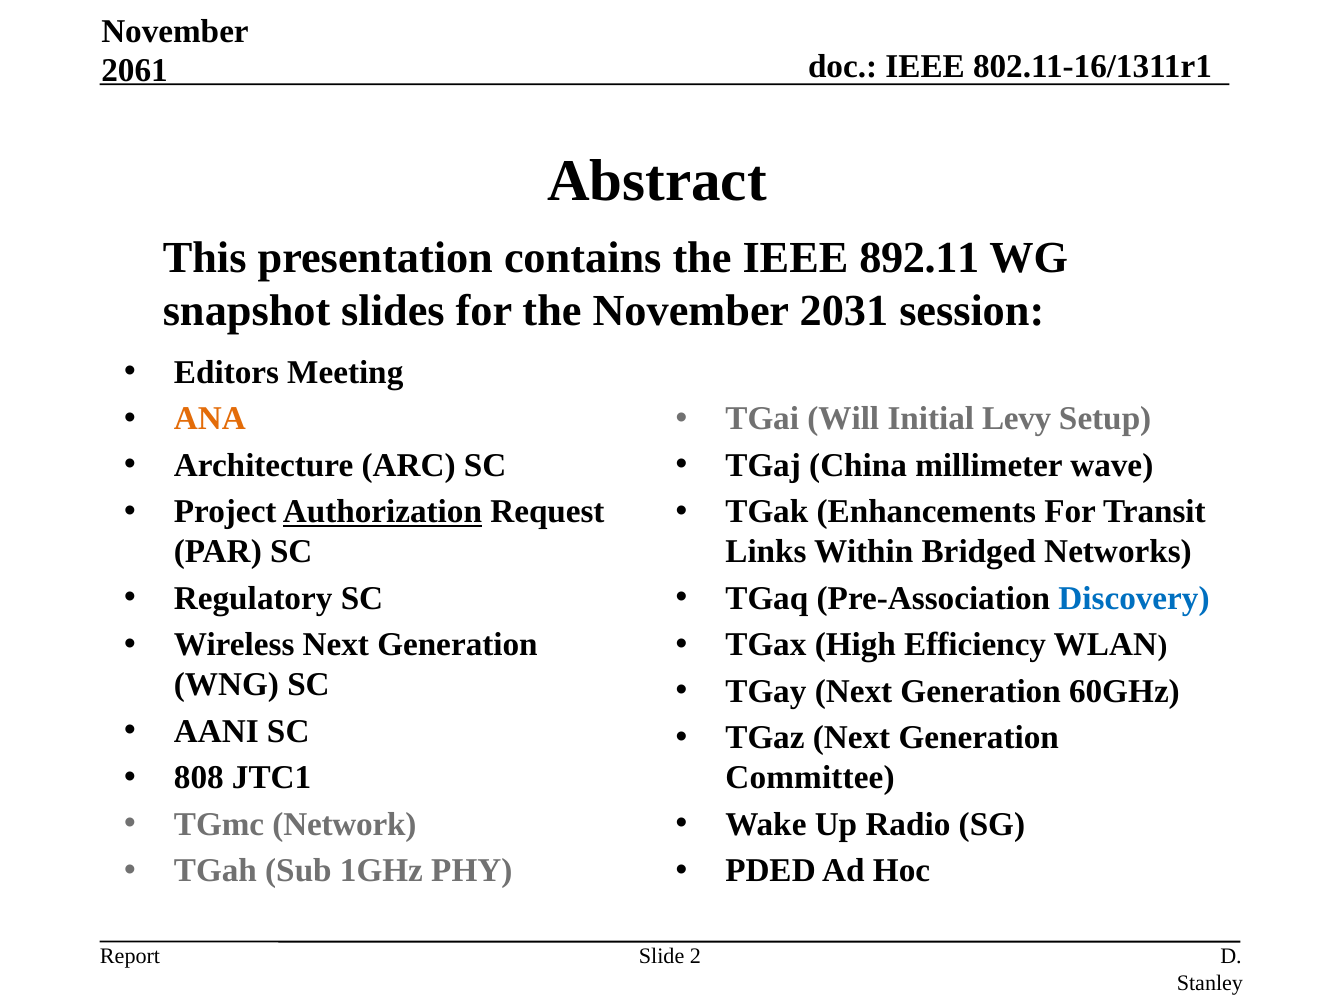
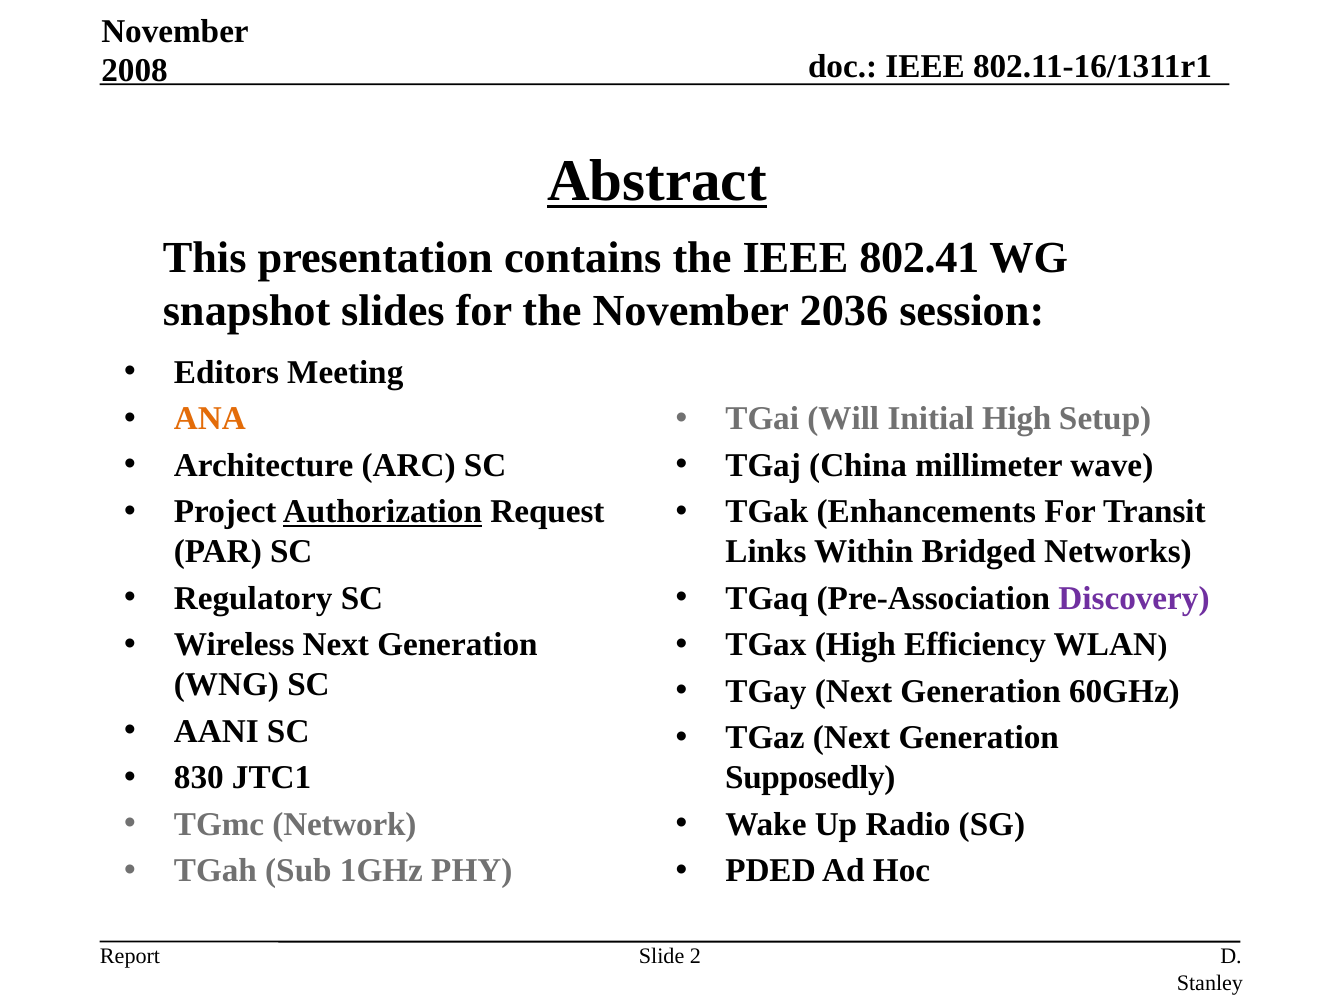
2061: 2061 -> 2008 (135, 71)
Abstract underline: none -> present (657, 181)
892.11: 892.11 -> 802.41 (919, 258)
2031: 2031 -> 2036 (844, 311)
Initial Levy: Levy -> High (1017, 419)
Discovery colour: blue -> purple (1134, 598)
808: 808 -> 830 (199, 778)
Committee: Committee -> Supposedly (810, 778)
